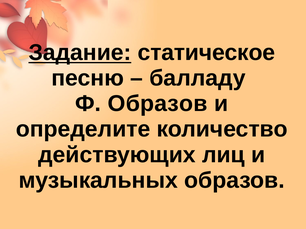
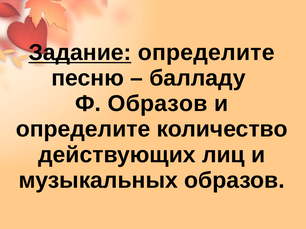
Задание статическое: статическое -> определите (206, 53)
